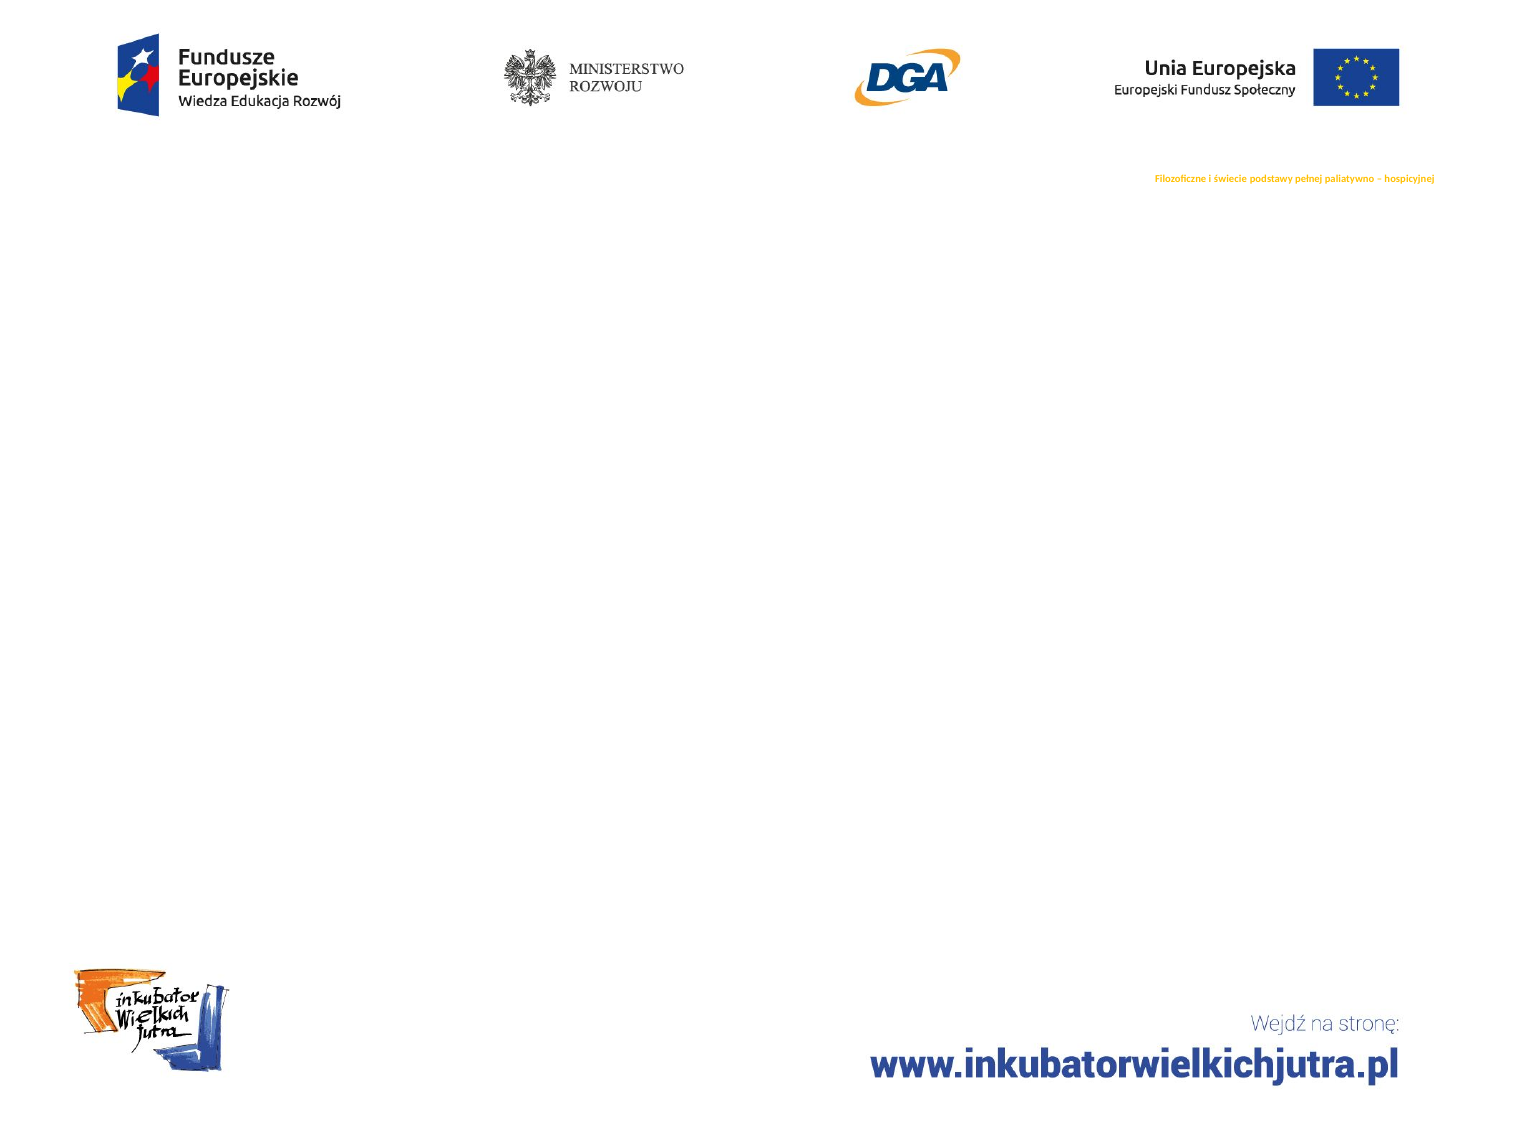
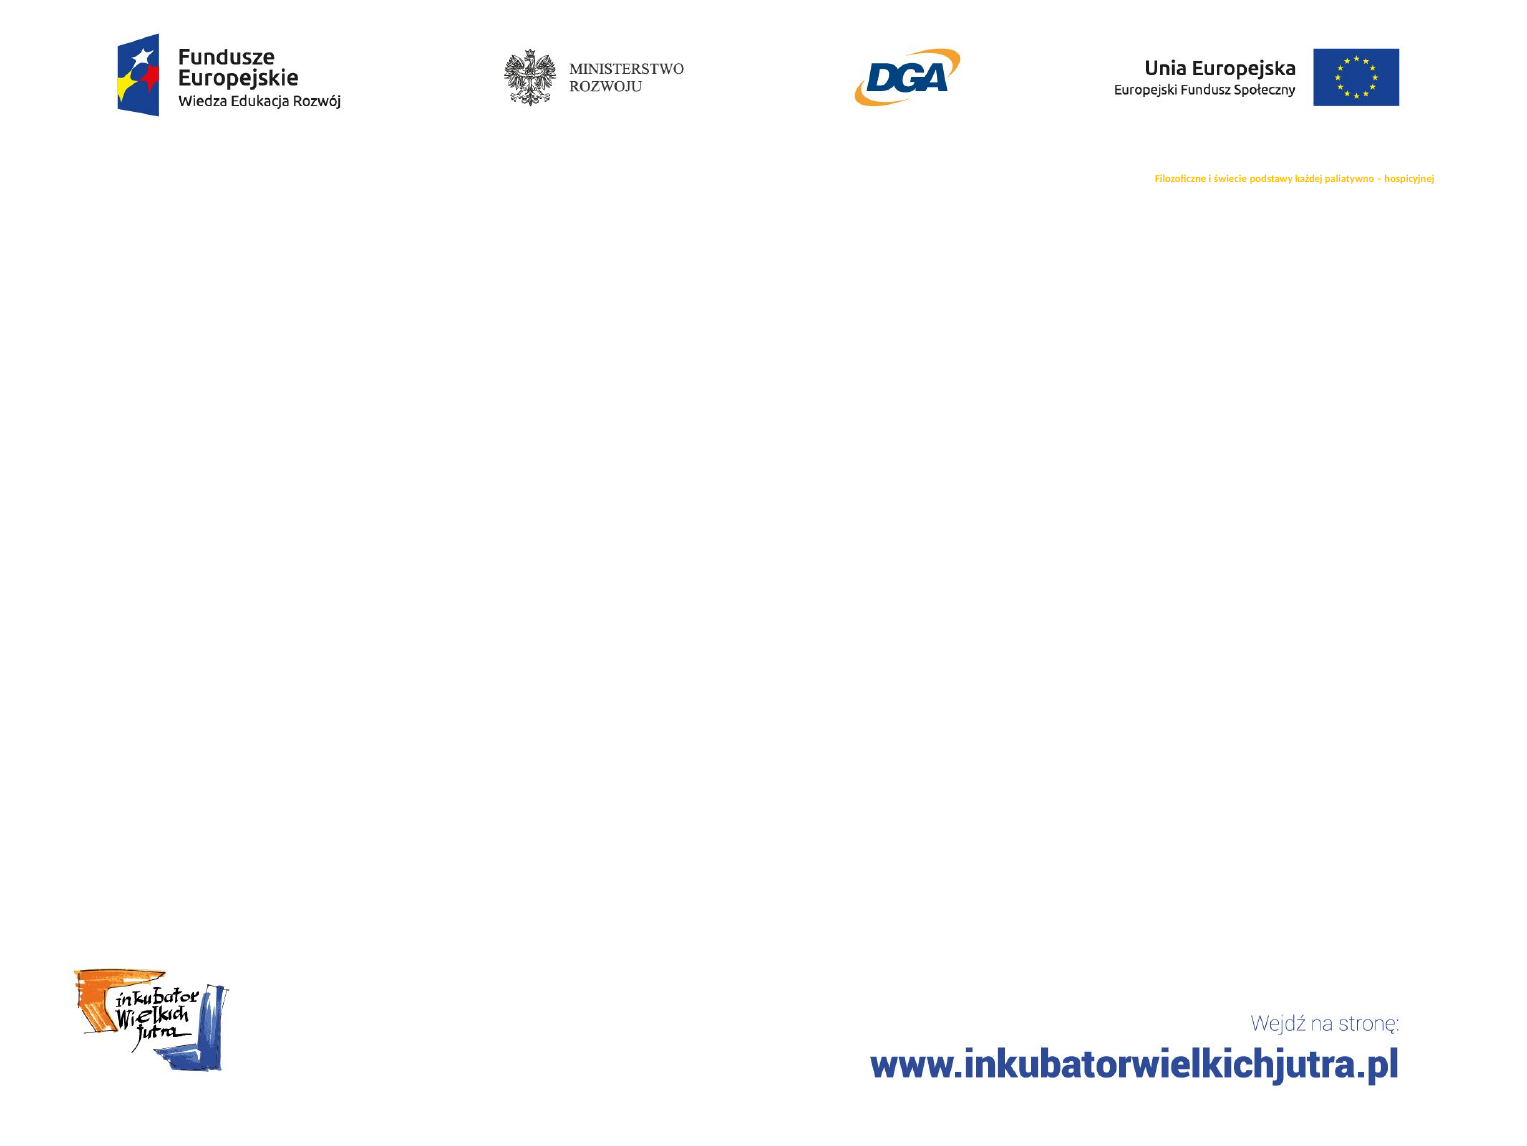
pełnej: pełnej -> każdej (1309, 179)
